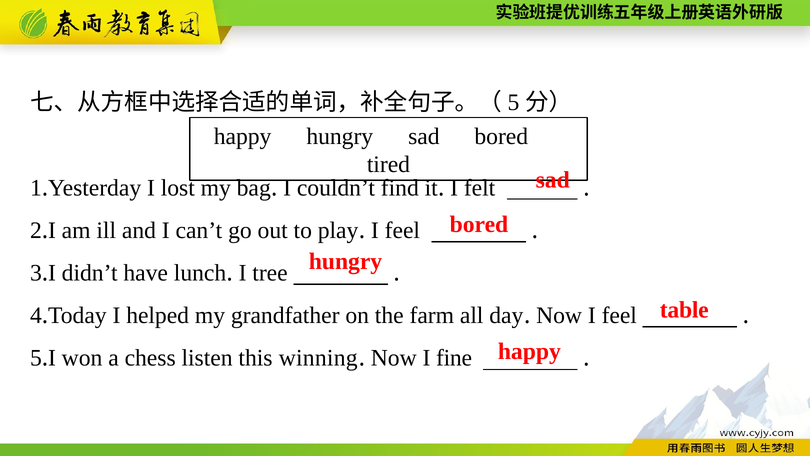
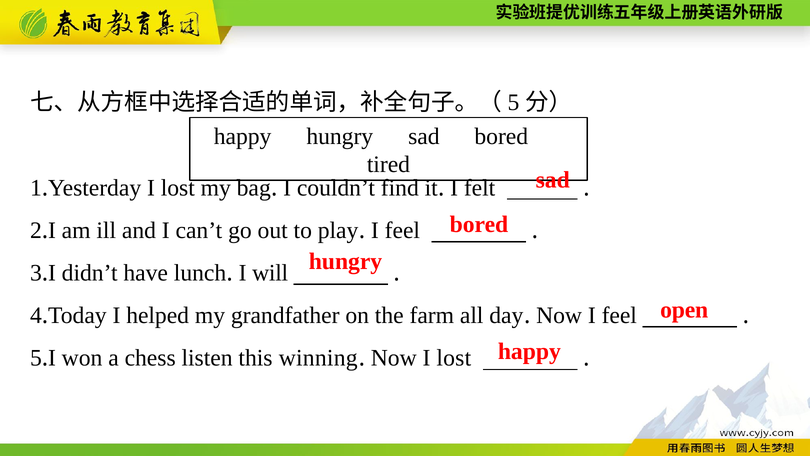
tree: tree -> will (270, 273)
table: table -> open (684, 310)
Now I fine: fine -> lost (454, 358)
